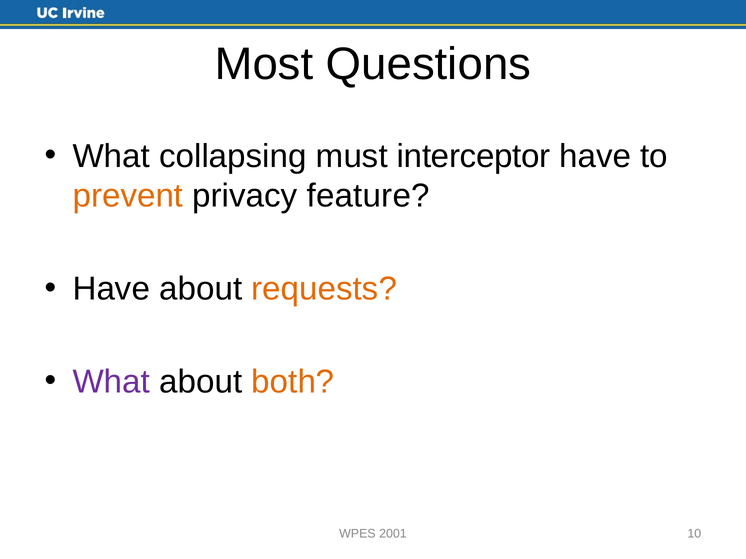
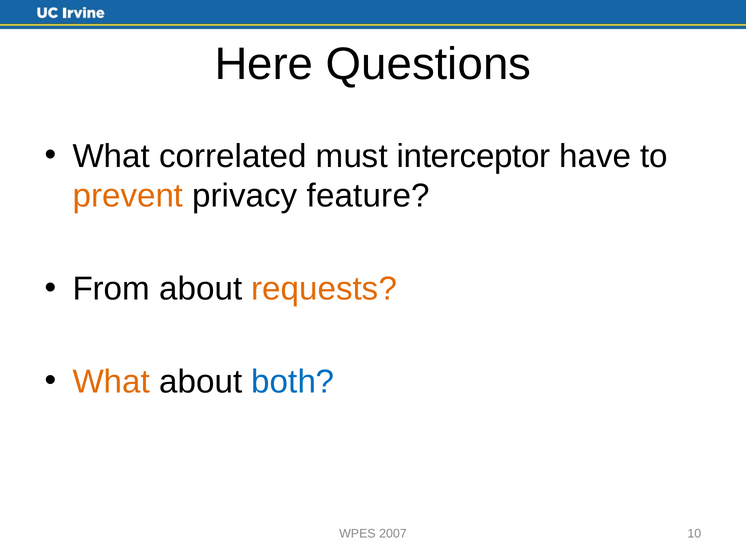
Most: Most -> Here (264, 64)
collapsing: collapsing -> correlated (233, 156)
Have: Have -> From (111, 289)
What colour: purple -> orange (111, 382)
both colour: orange -> blue (293, 382)
2001: 2001 -> 2007 (393, 534)
